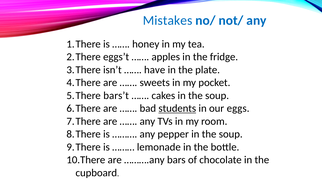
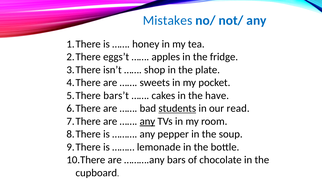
have: have -> shop (155, 70)
cakes in the soup: soup -> have (217, 96)
eggs: eggs -> read (238, 108)
any underline: none -> present (147, 121)
